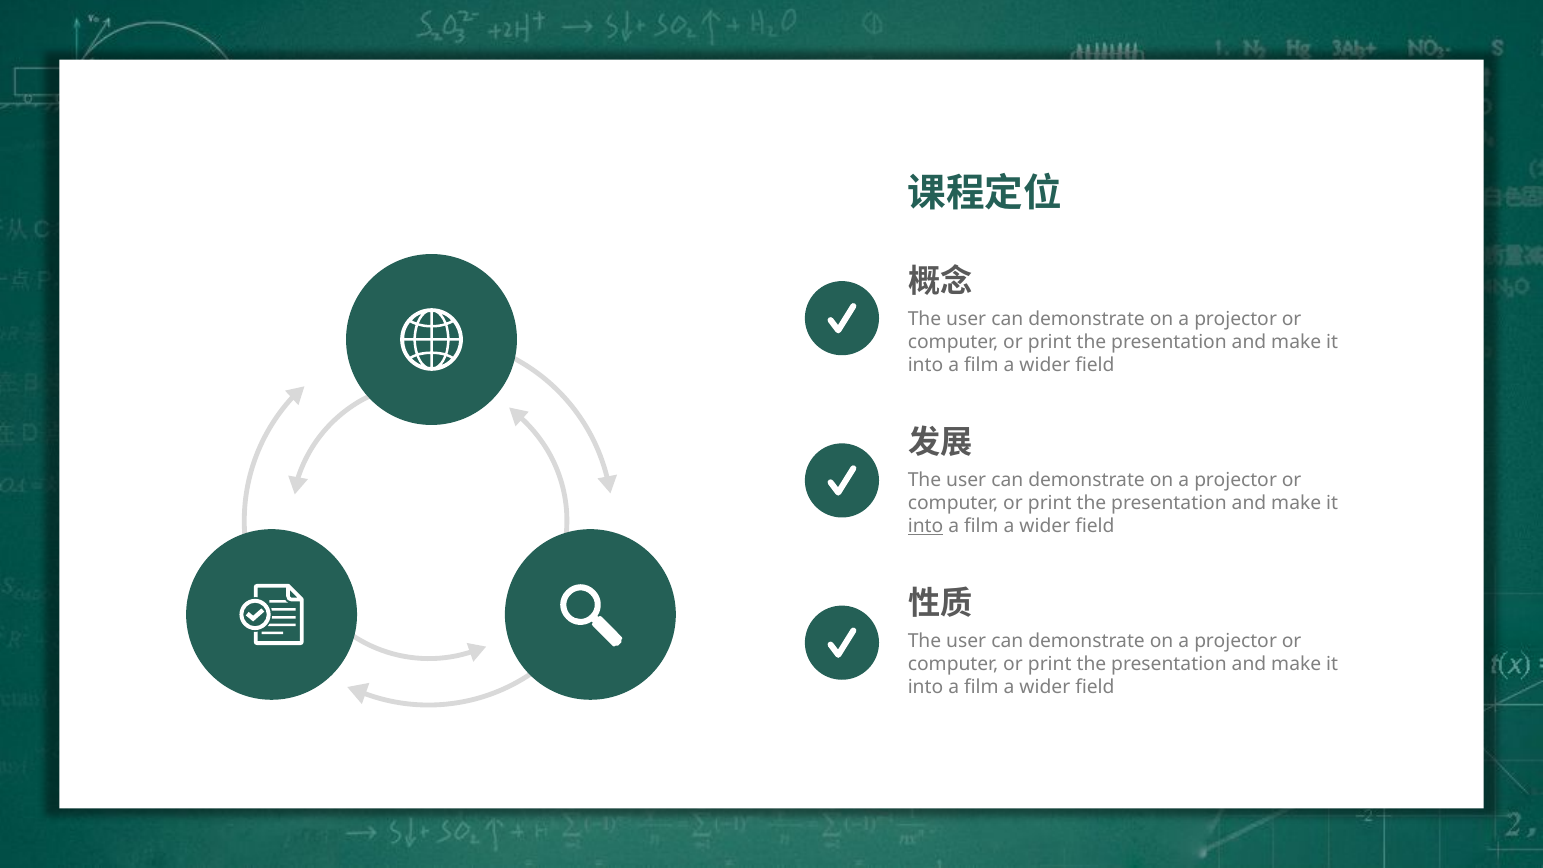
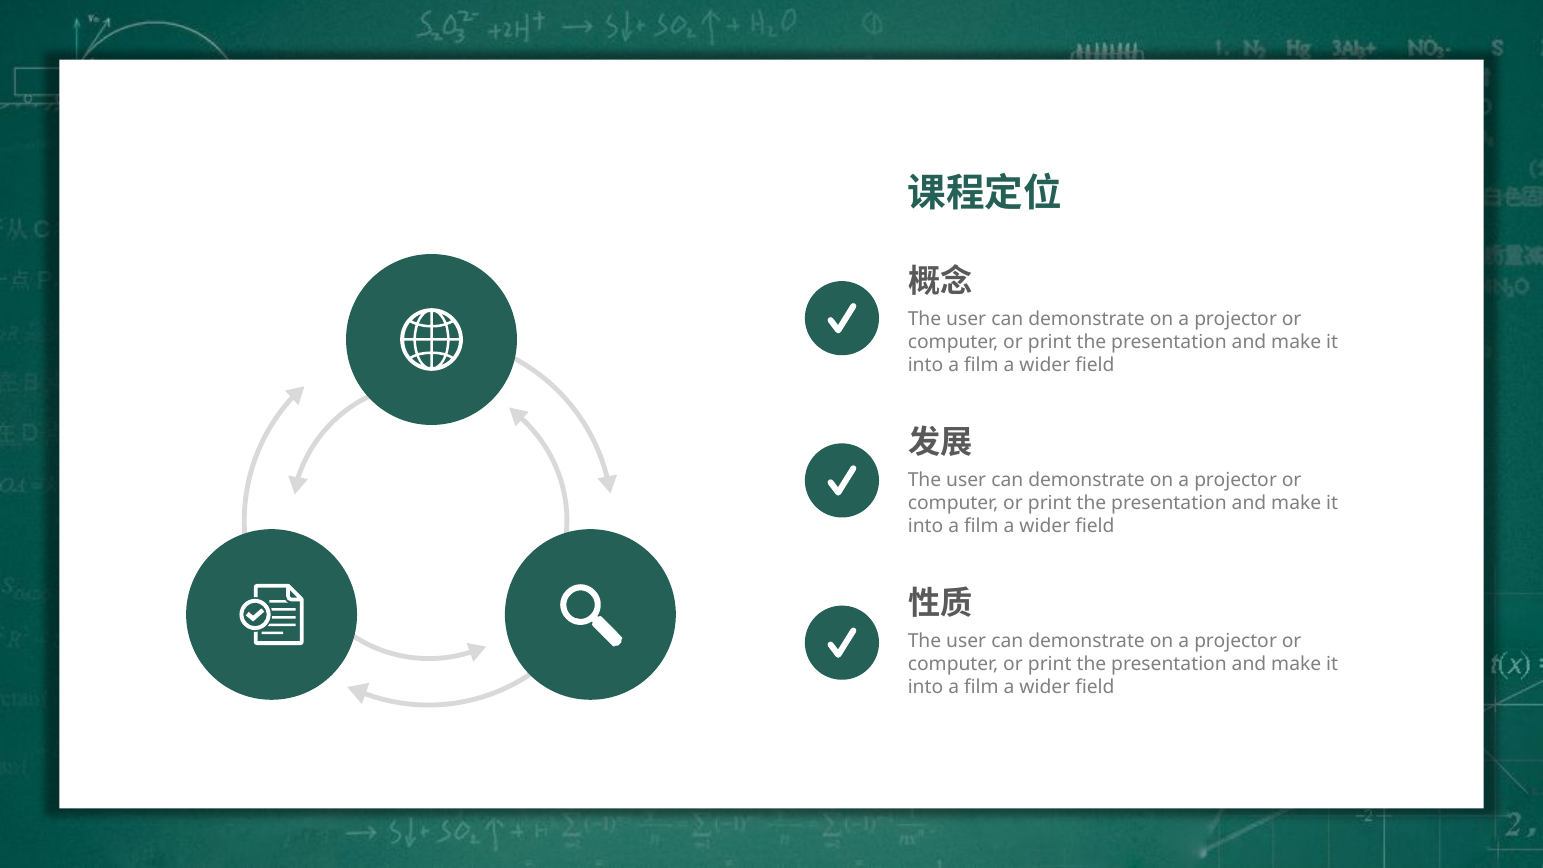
into underline: present -> none (926, 526)
